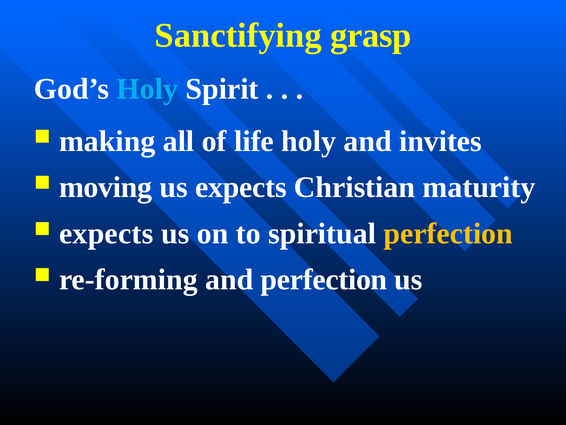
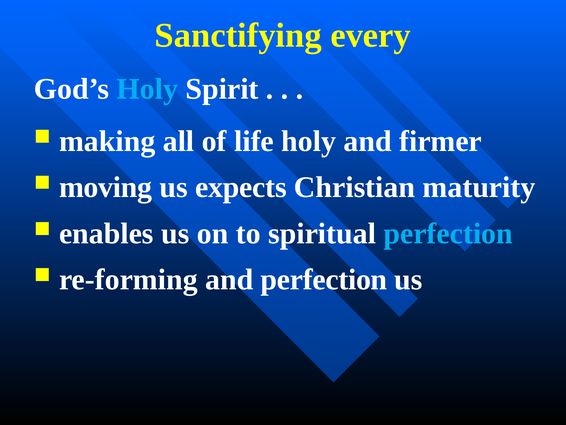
grasp: grasp -> every (371, 35)
invites: invites -> firmer (440, 141)
expects: expects -> enables (106, 233)
perfection colour: yellow -> light blue (448, 233)
